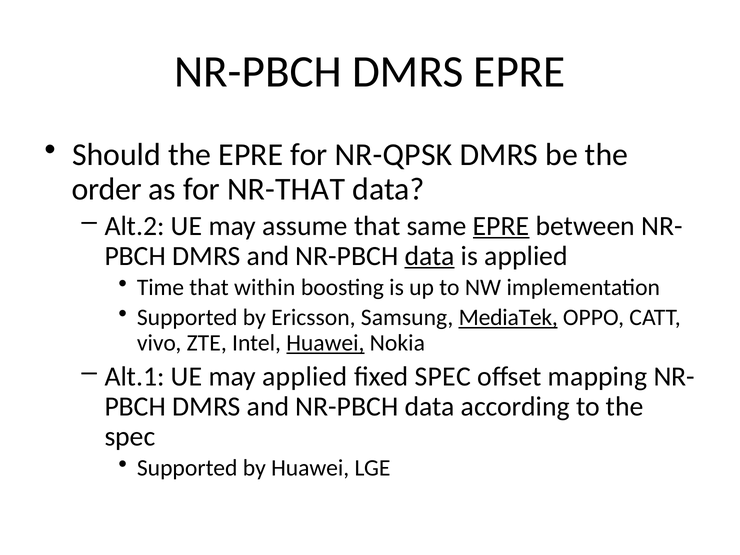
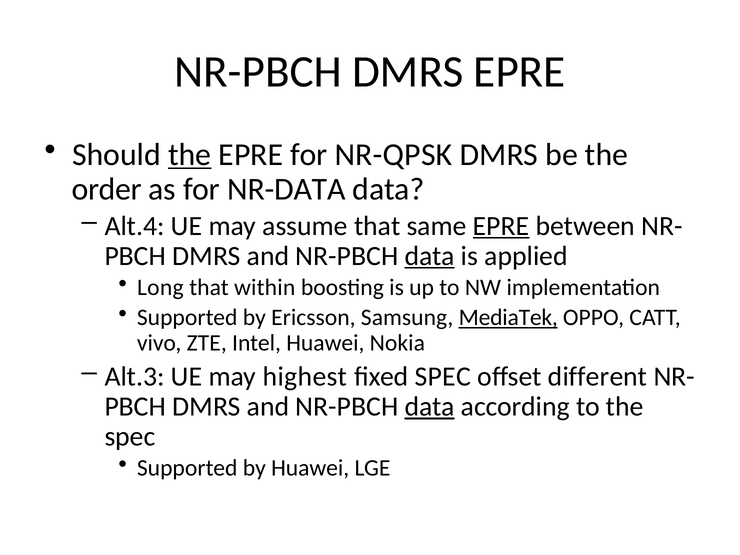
the underline: none -> present (190, 155)
NR-THAT: NR-THAT -> NR-DATA (286, 189)
Alt.2: Alt.2 -> Alt.4 (135, 226)
Time: Time -> Long (160, 288)
Huawei underline: present -> none (325, 343)
Alt.1: Alt.1 -> Alt.3 (135, 376)
may applied: applied -> highest (305, 376)
mapping: mapping -> different (598, 376)
data underline: none -> present (430, 406)
